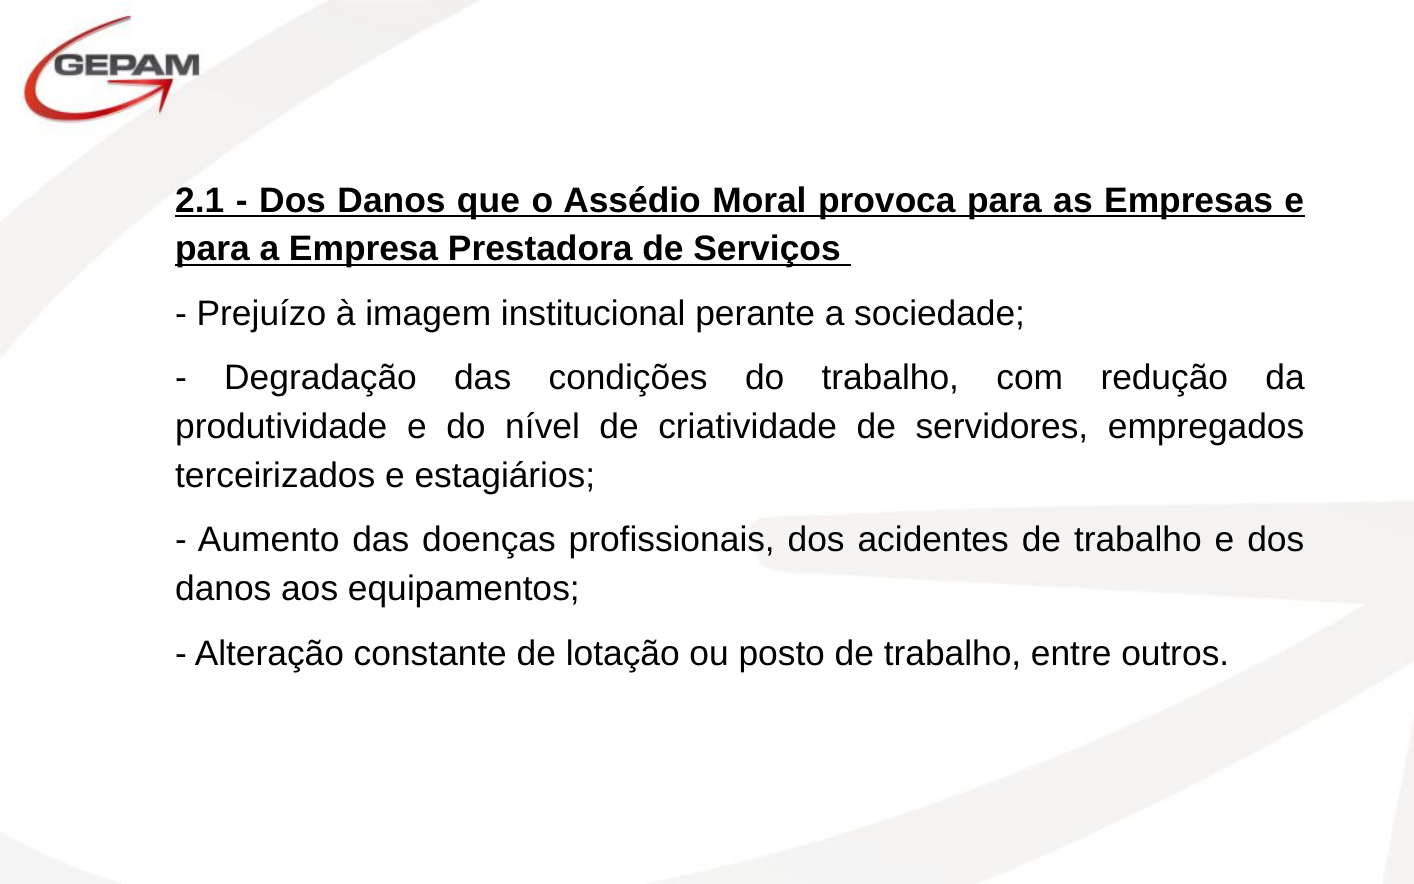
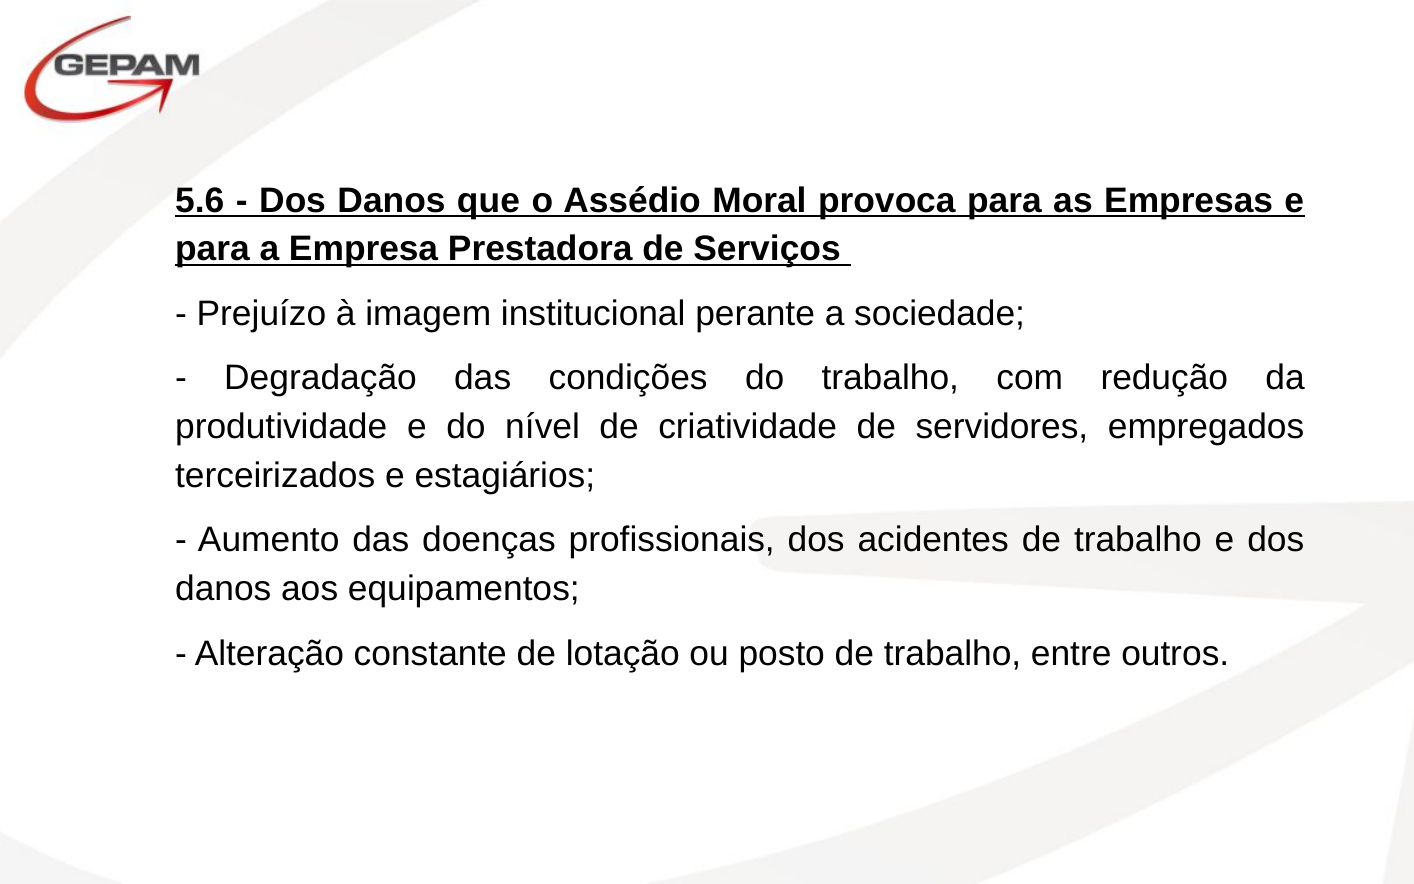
2.1: 2.1 -> 5.6 (200, 200)
